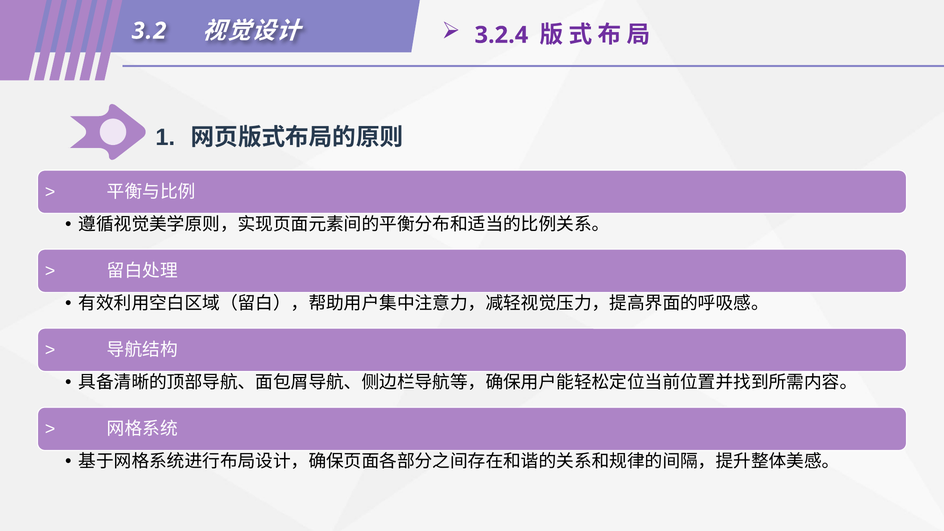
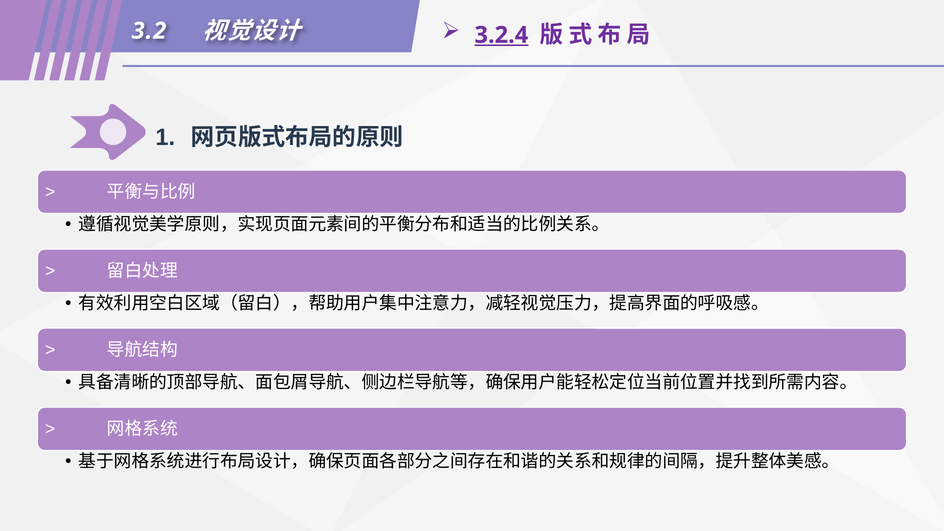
3.2.4 underline: none -> present (501, 35)
